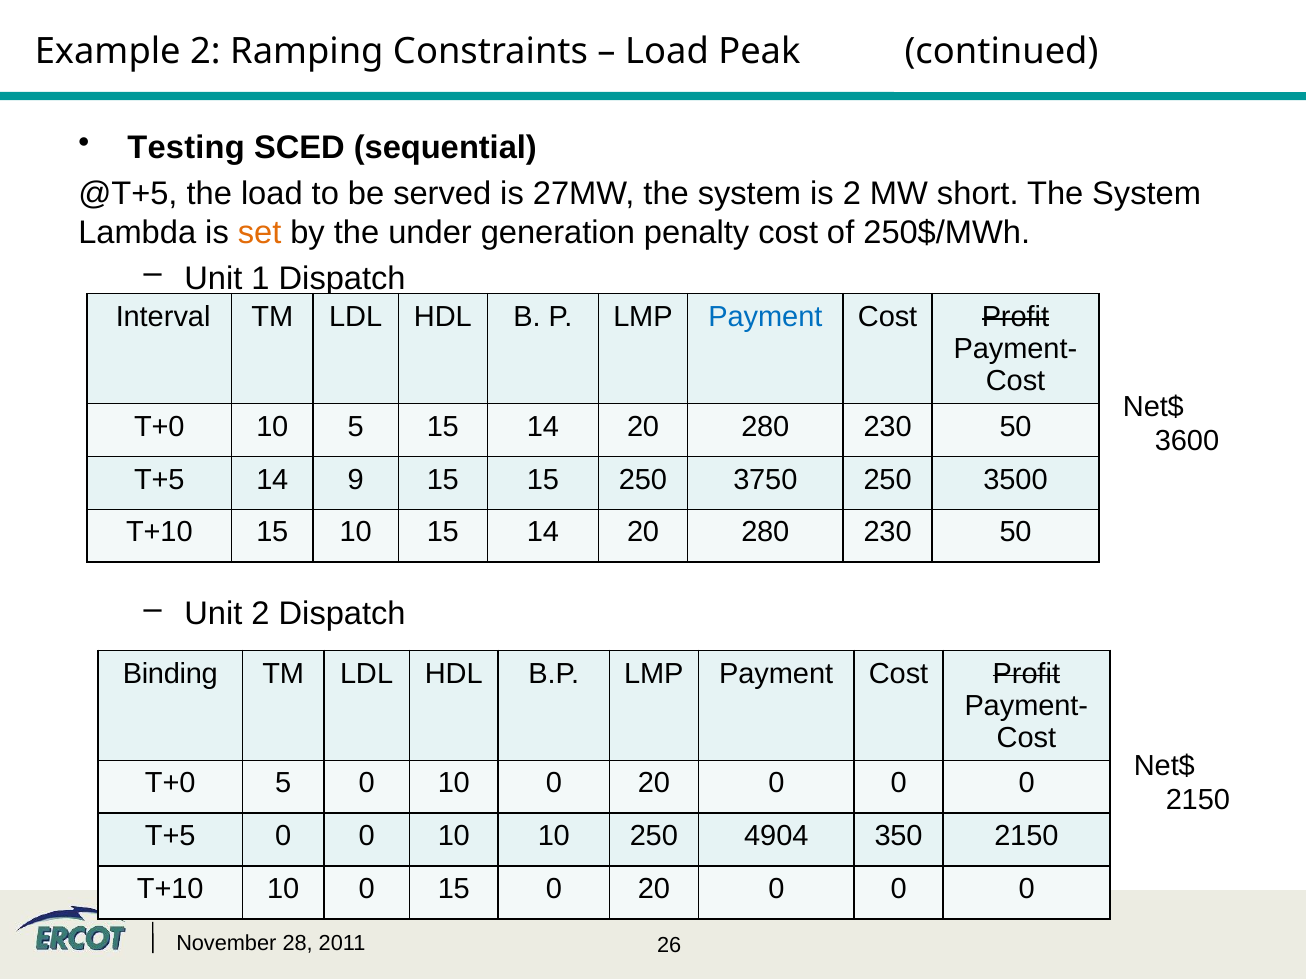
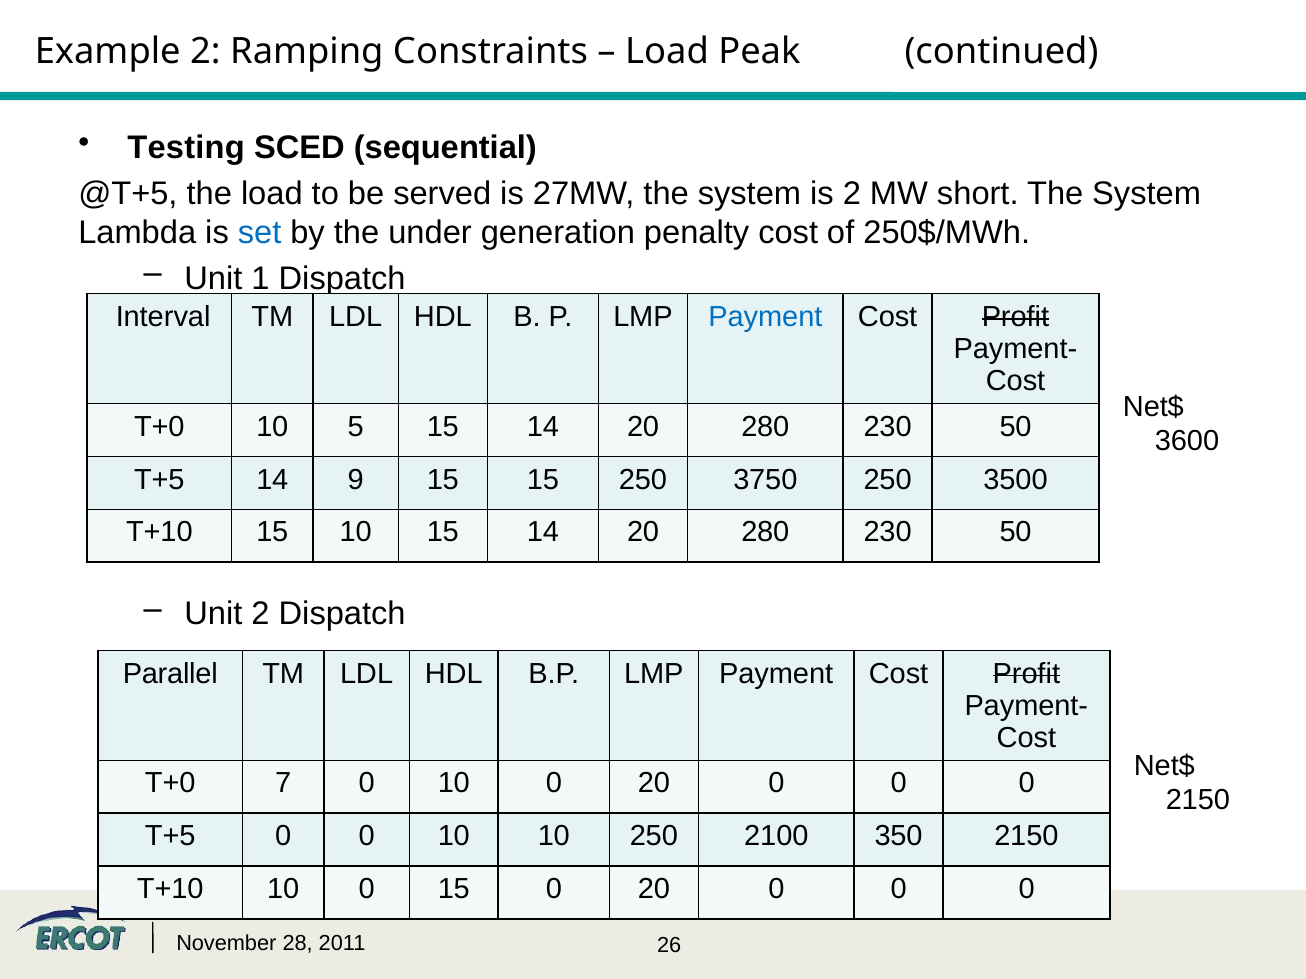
set colour: orange -> blue (260, 233)
Binding: Binding -> Parallel (170, 674)
T+0 5: 5 -> 7 (283, 784)
4904: 4904 -> 2100 (776, 837)
